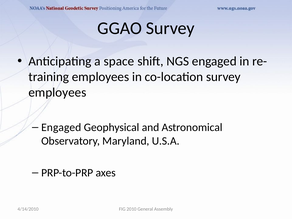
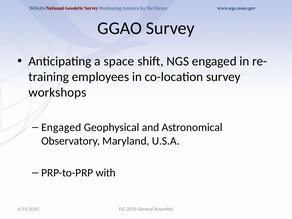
employees: employees -> workshops (57, 92)
axes: axes -> with (106, 173)
